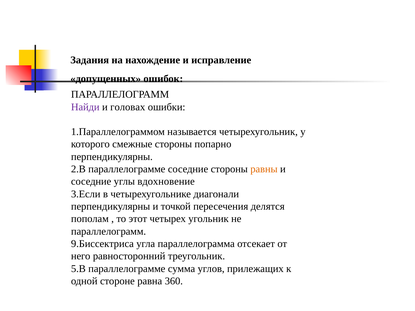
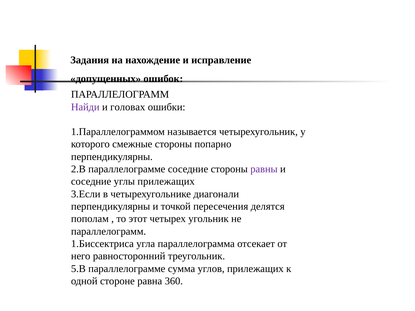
равны colour: orange -> purple (264, 169)
углы вдохновение: вдохновение -> прилежащих (166, 182)
9.Биссектриса: 9.Биссектриса -> 1.Биссектриса (102, 244)
